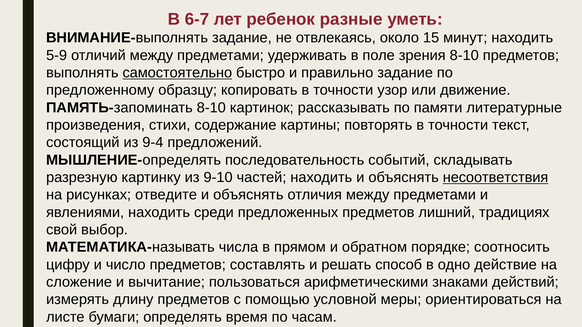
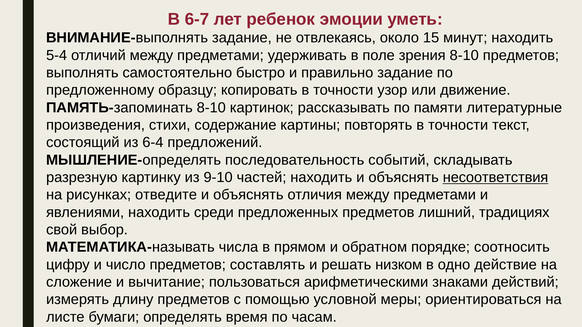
разные: разные -> эмоции (351, 19)
5-9: 5-9 -> 5-4 (57, 55)
самостоятельно underline: present -> none (177, 73)
9-4: 9-4 -> 6-4 (153, 143)
способ: способ -> низком (399, 265)
